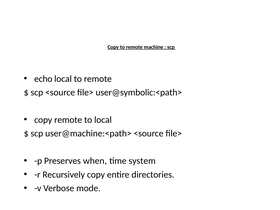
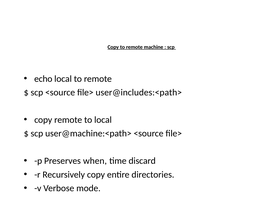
user@symbolic:<path>: user@symbolic:<path> -> user@includes:<path> (139, 92)
system: system -> discard (142, 161)
